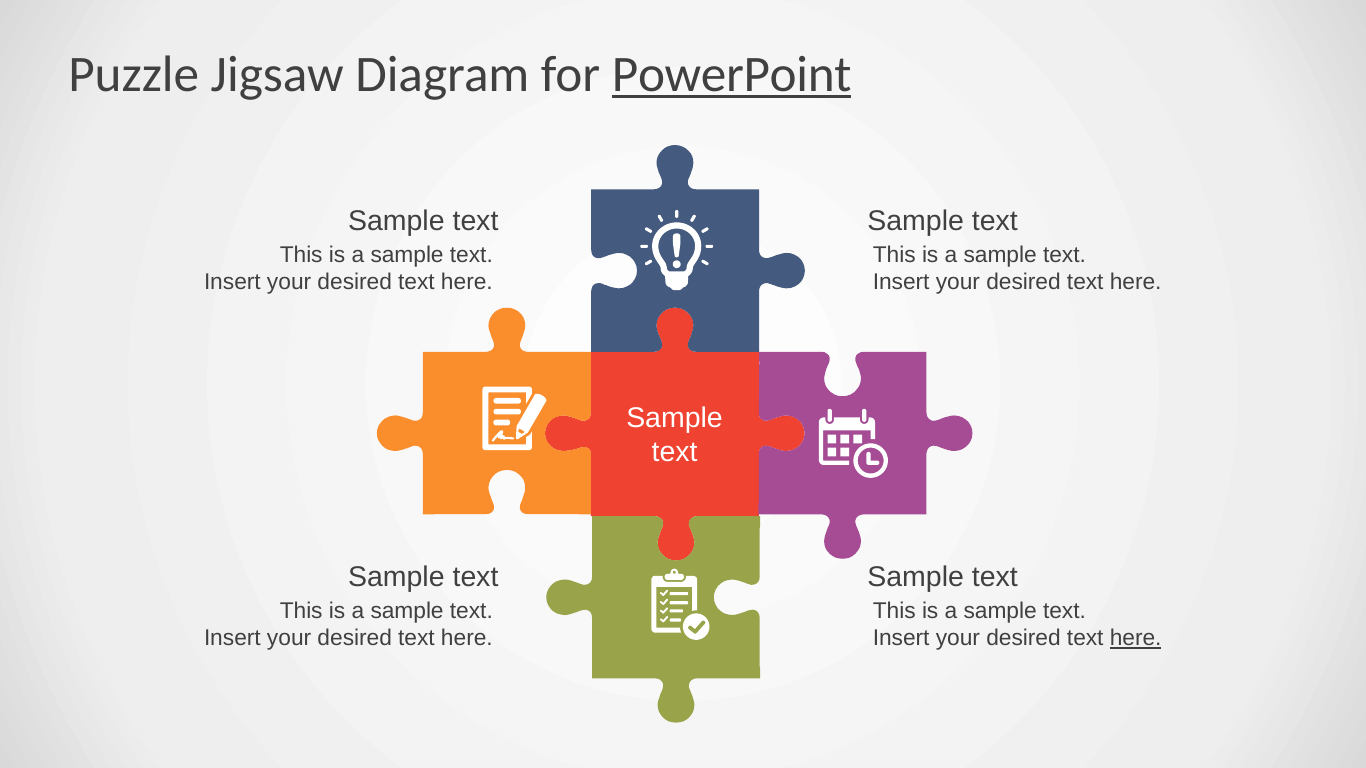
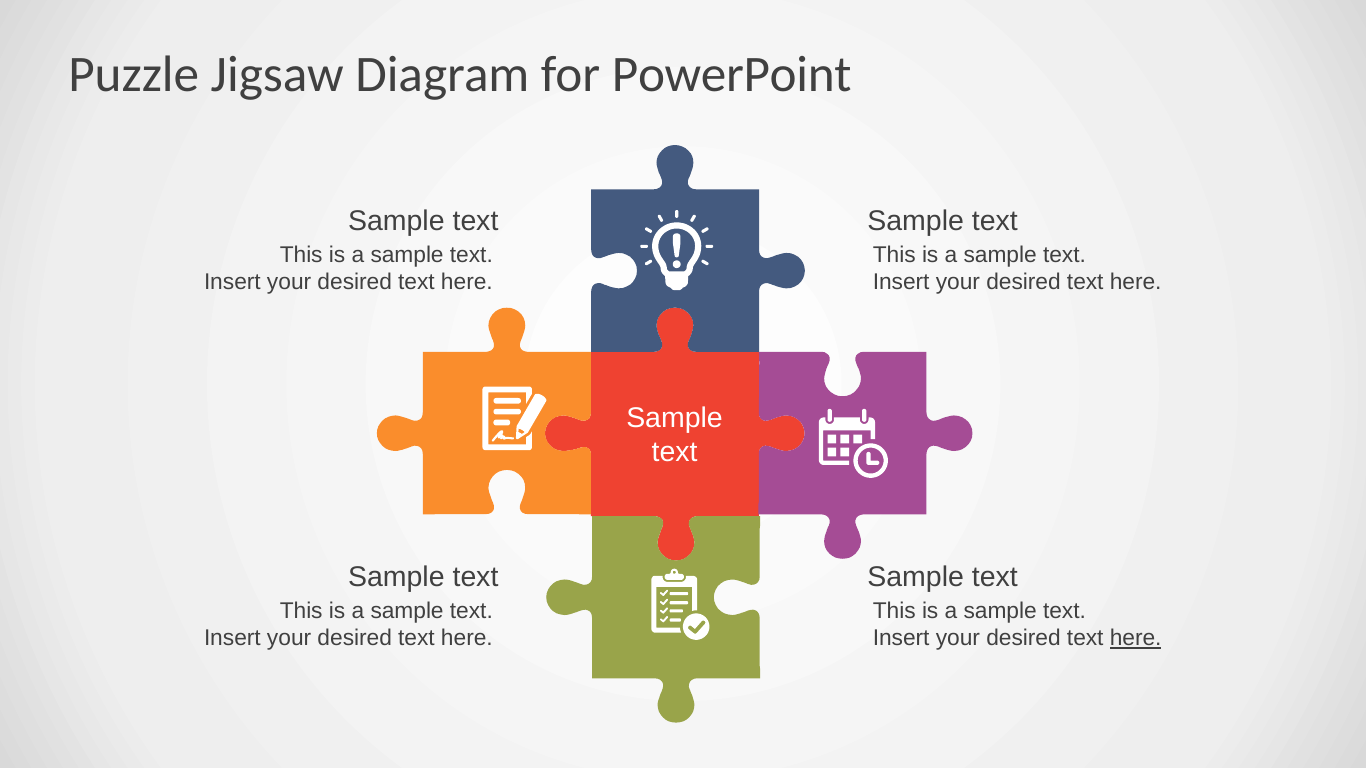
PowerPoint underline: present -> none (732, 74)
